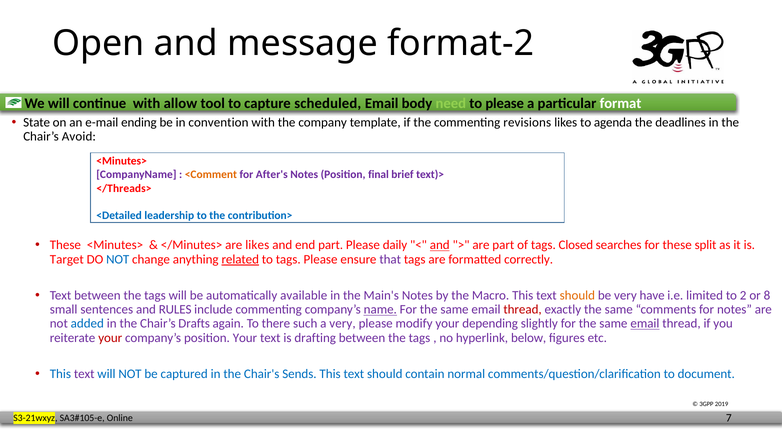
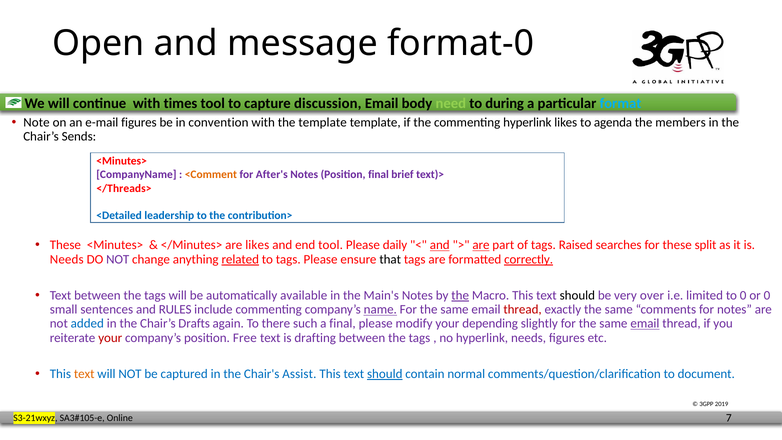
format-2: format-2 -> format-0 (461, 43)
allow: allow -> times (180, 103)
scheduled: scheduled -> discussion (328, 103)
to please: please -> during (505, 103)
format colour: white -> light blue (621, 103)
State: State -> Note (36, 122)
e-mail ending: ending -> figures (139, 122)
the company: company -> template (323, 122)
commenting revisions: revisions -> hyperlink (527, 122)
deadlines: deadlines -> members (680, 122)
Avoid: Avoid -> Sends (79, 136)
end part: part -> tool (331, 245)
are underline: none -> present (481, 245)
Closed: Closed -> Raised (576, 245)
Target: Target -> Needs (67, 259)
NOT colour: blue -> purple (118, 259)
that colour: purple -> black (390, 259)
correctly underline: none -> present (529, 259)
the underline: none -> present (460, 295)
should colour: orange -> black (577, 295)
have: have -> over (652, 295)
to 2: 2 -> 0 (743, 295)
or 8: 8 -> 0 (767, 295)
a very: very -> final (343, 324)
position Your: Your -> Free (245, 338)
hyperlink below: below -> needs (529, 338)
text colour: purple -> orange (84, 374)
Sends: Sends -> Assist (299, 374)
should underline: none -> present (385, 374)
